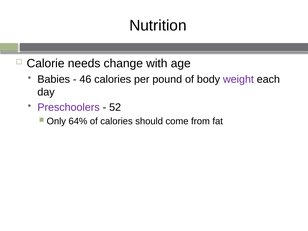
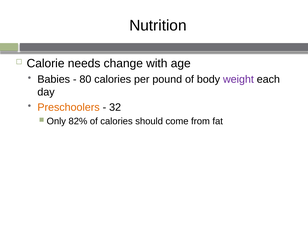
46: 46 -> 80 (85, 79)
Preschoolers colour: purple -> orange (69, 107)
52: 52 -> 32 (115, 107)
64%: 64% -> 82% (78, 121)
